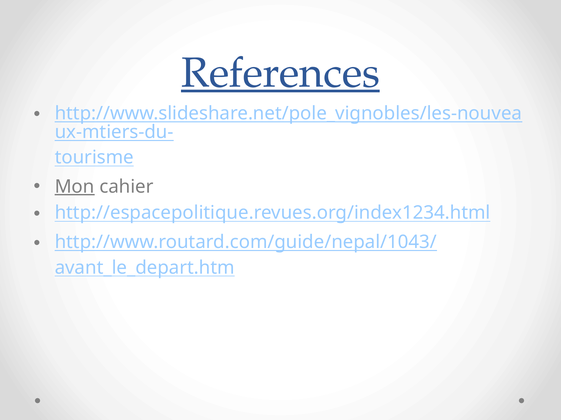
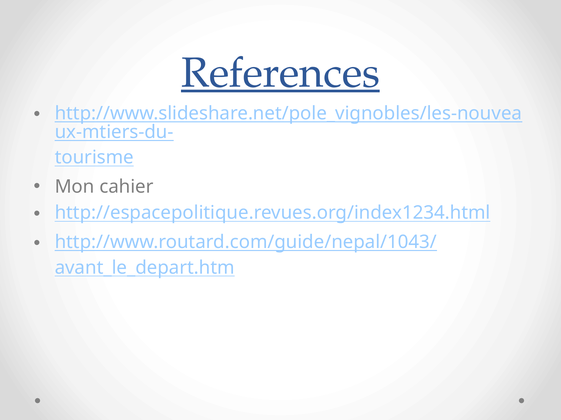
Mon underline: present -> none (75, 187)
